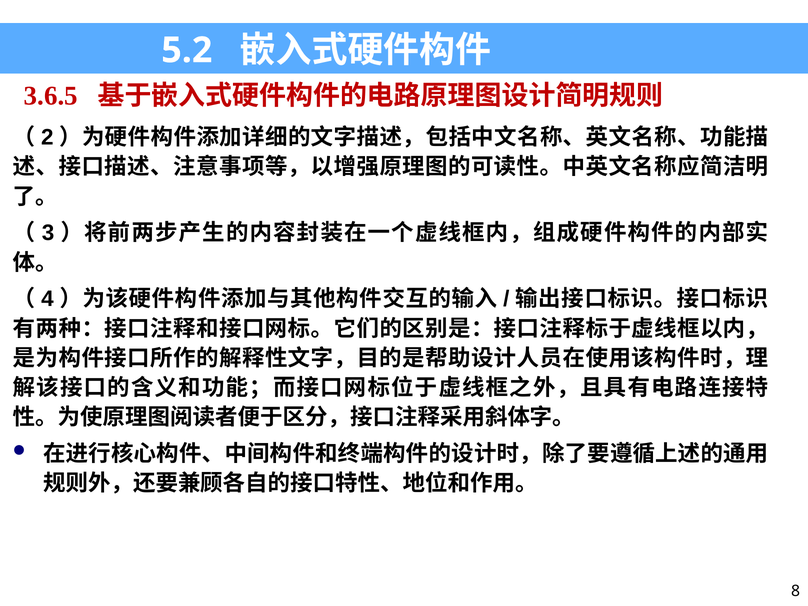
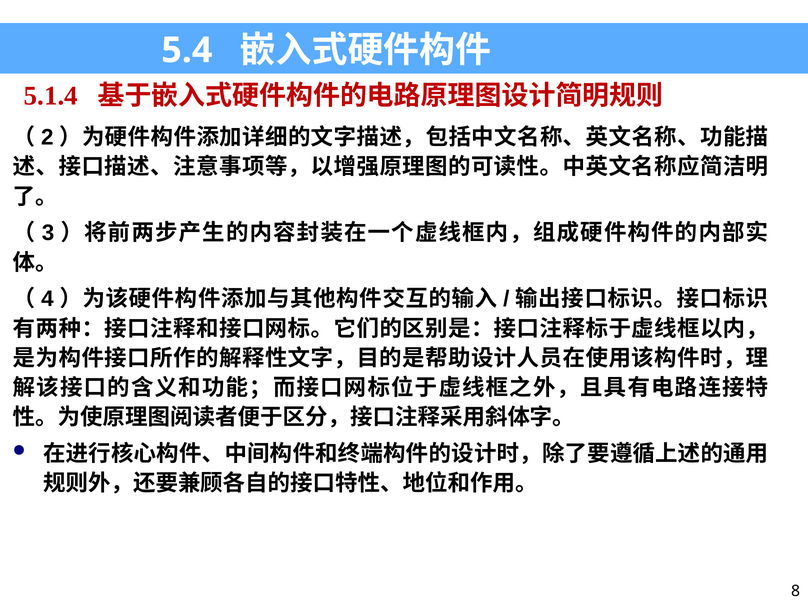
5.2: 5.2 -> 5.4 (187, 50)
3.6.5: 3.6.5 -> 5.1.4 (51, 96)
